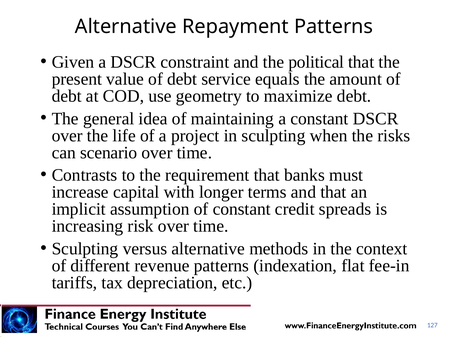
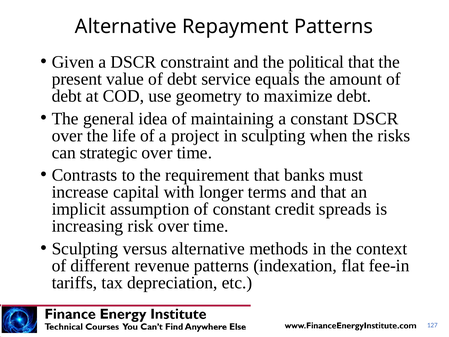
scenario: scenario -> strategic (109, 152)
